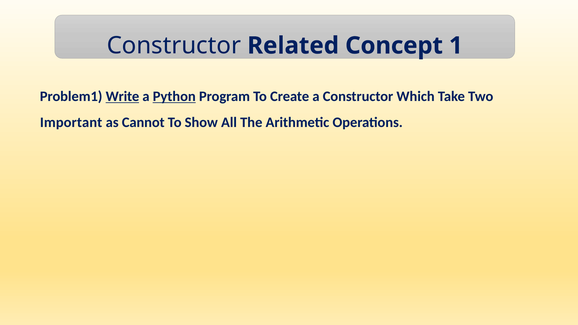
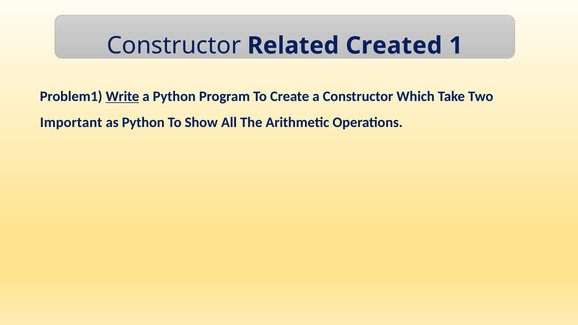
Concept: Concept -> Created (394, 46)
Python underline: present -> none (174, 97)
as Cannot: Cannot -> Python (143, 123)
